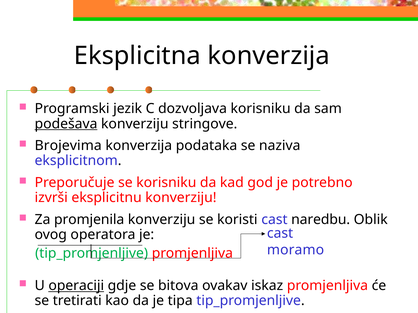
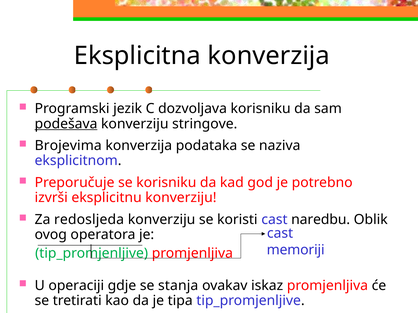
promjenila: promjenila -> redosljeda (89, 220)
moramo: moramo -> memoriji (296, 250)
operaciji underline: present -> none (76, 286)
bitova: bitova -> stanja (178, 286)
